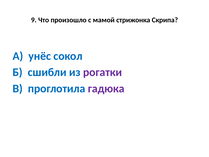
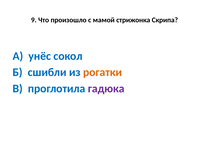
рогатки colour: purple -> orange (103, 72)
